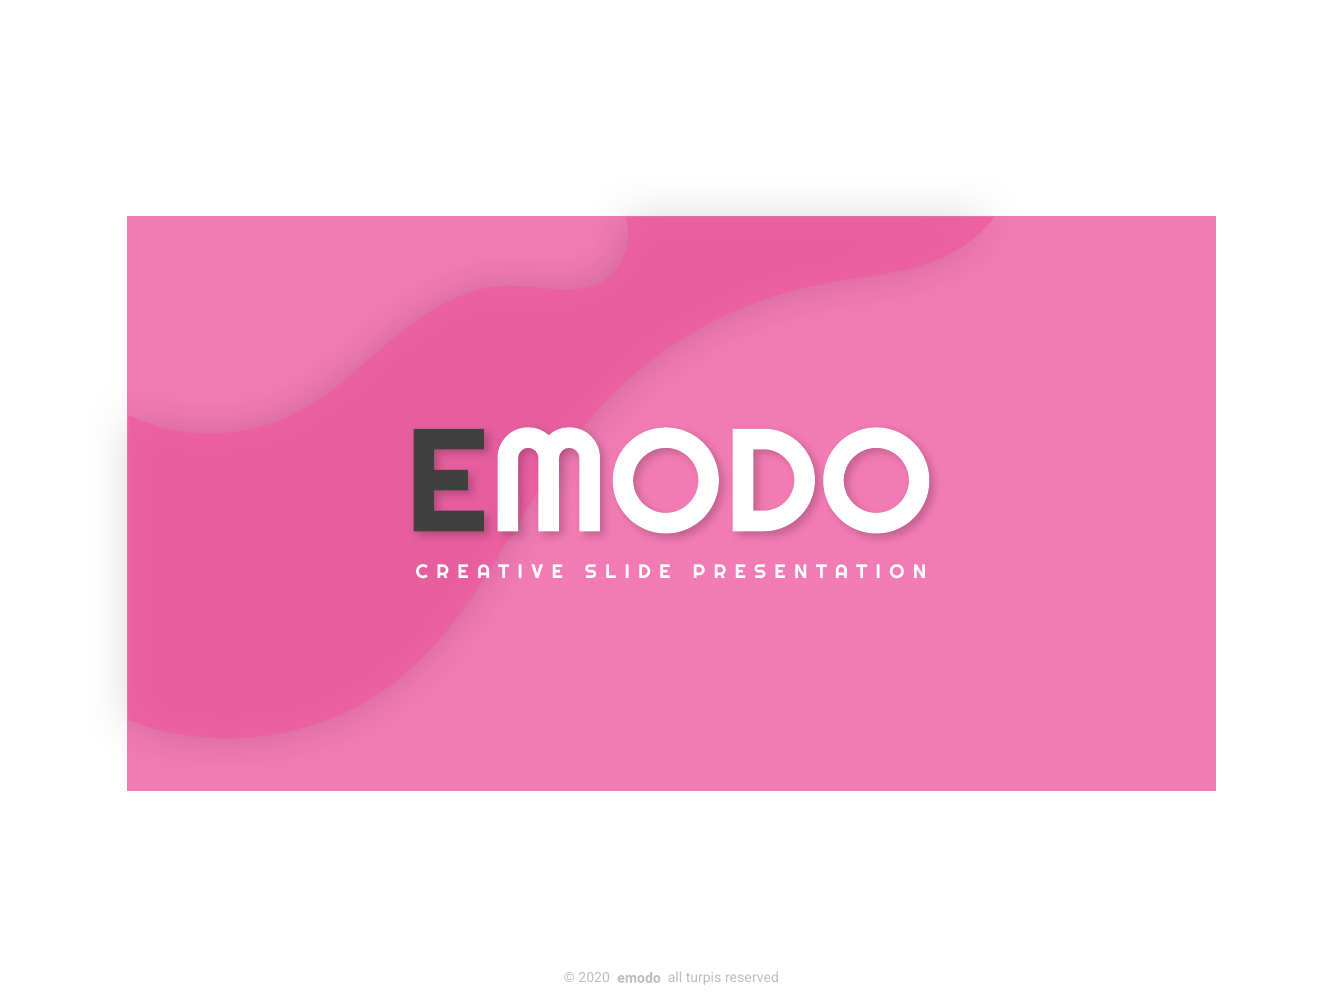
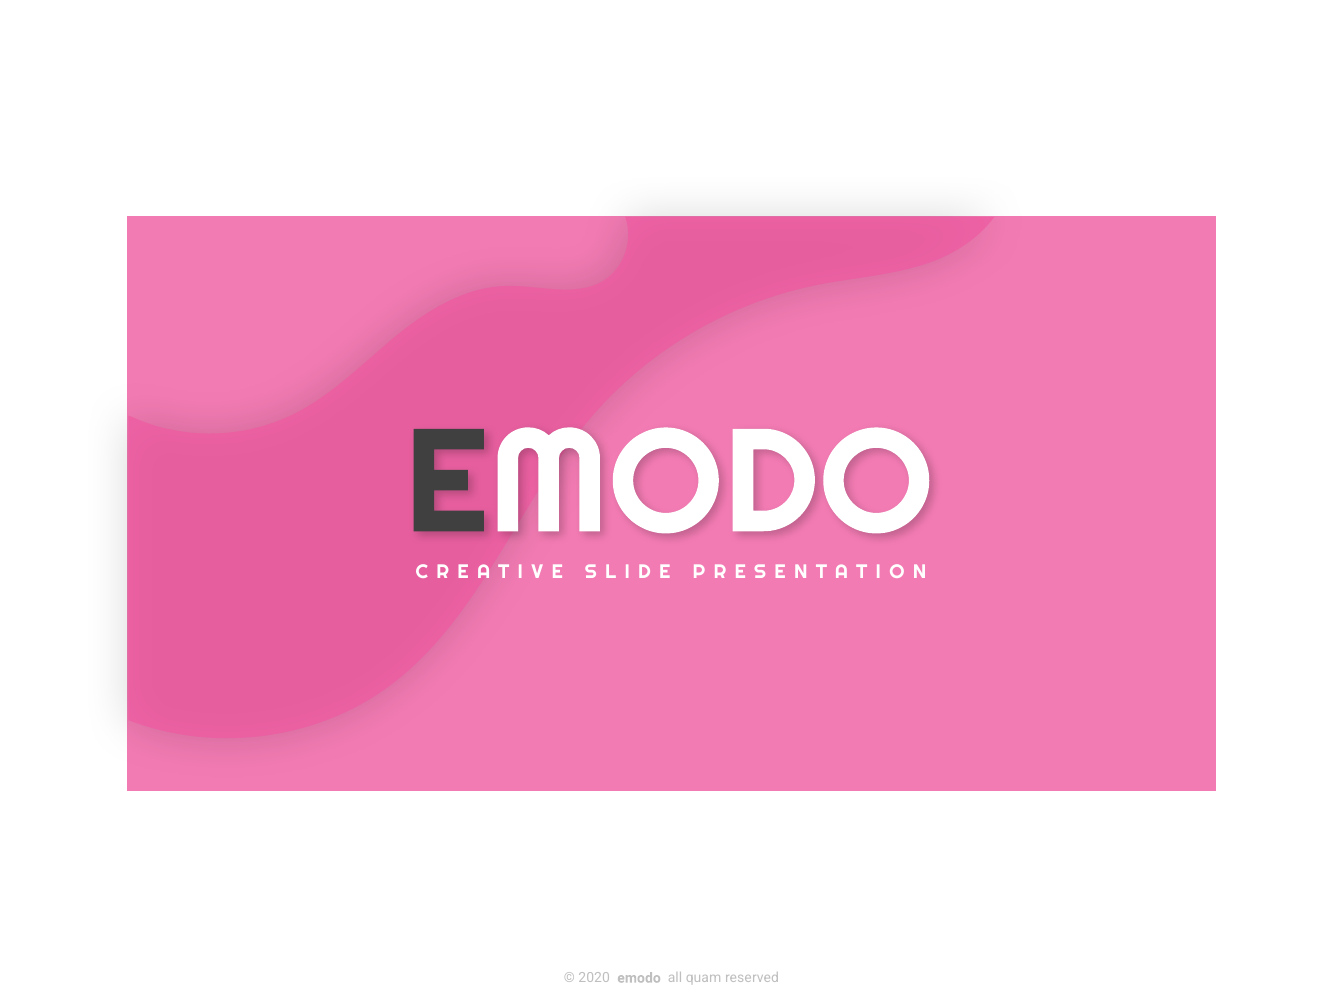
turpis: turpis -> quam (704, 978)
